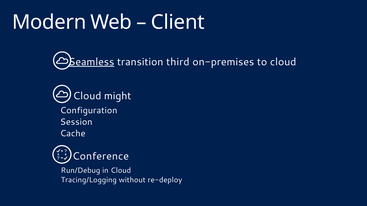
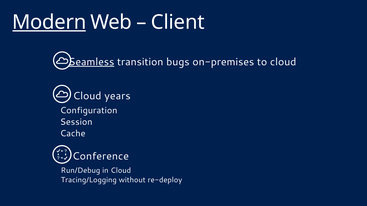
Modern underline: none -> present (49, 22)
third: third -> bugs (178, 62)
might: might -> years (117, 96)
